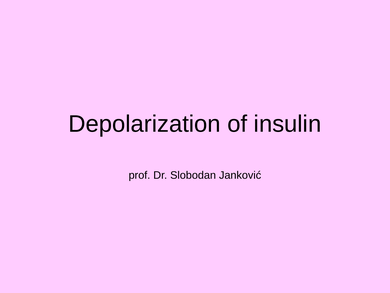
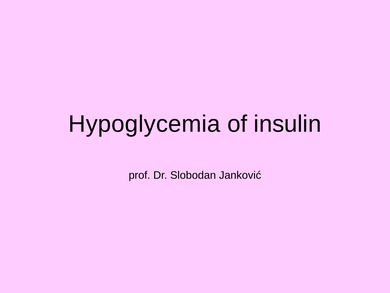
Depolarization: Depolarization -> Hypoglycemia (144, 124)
